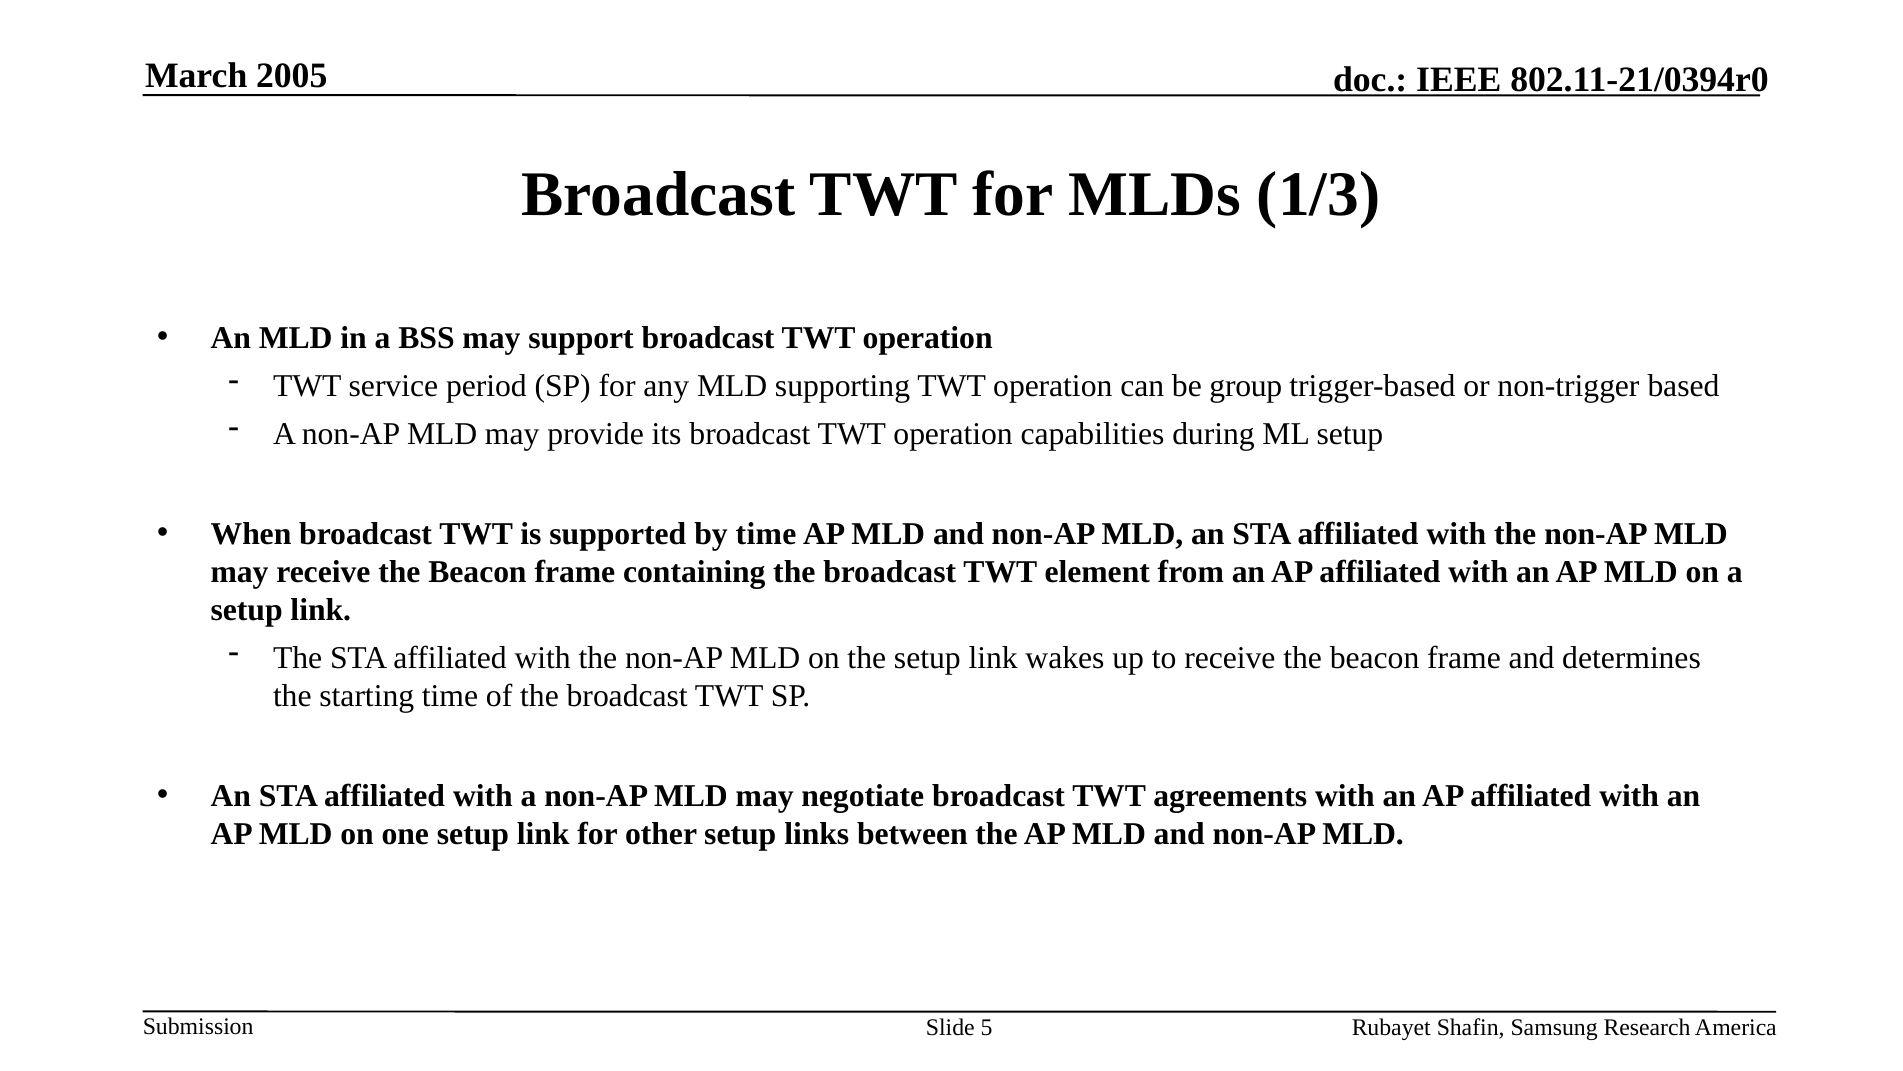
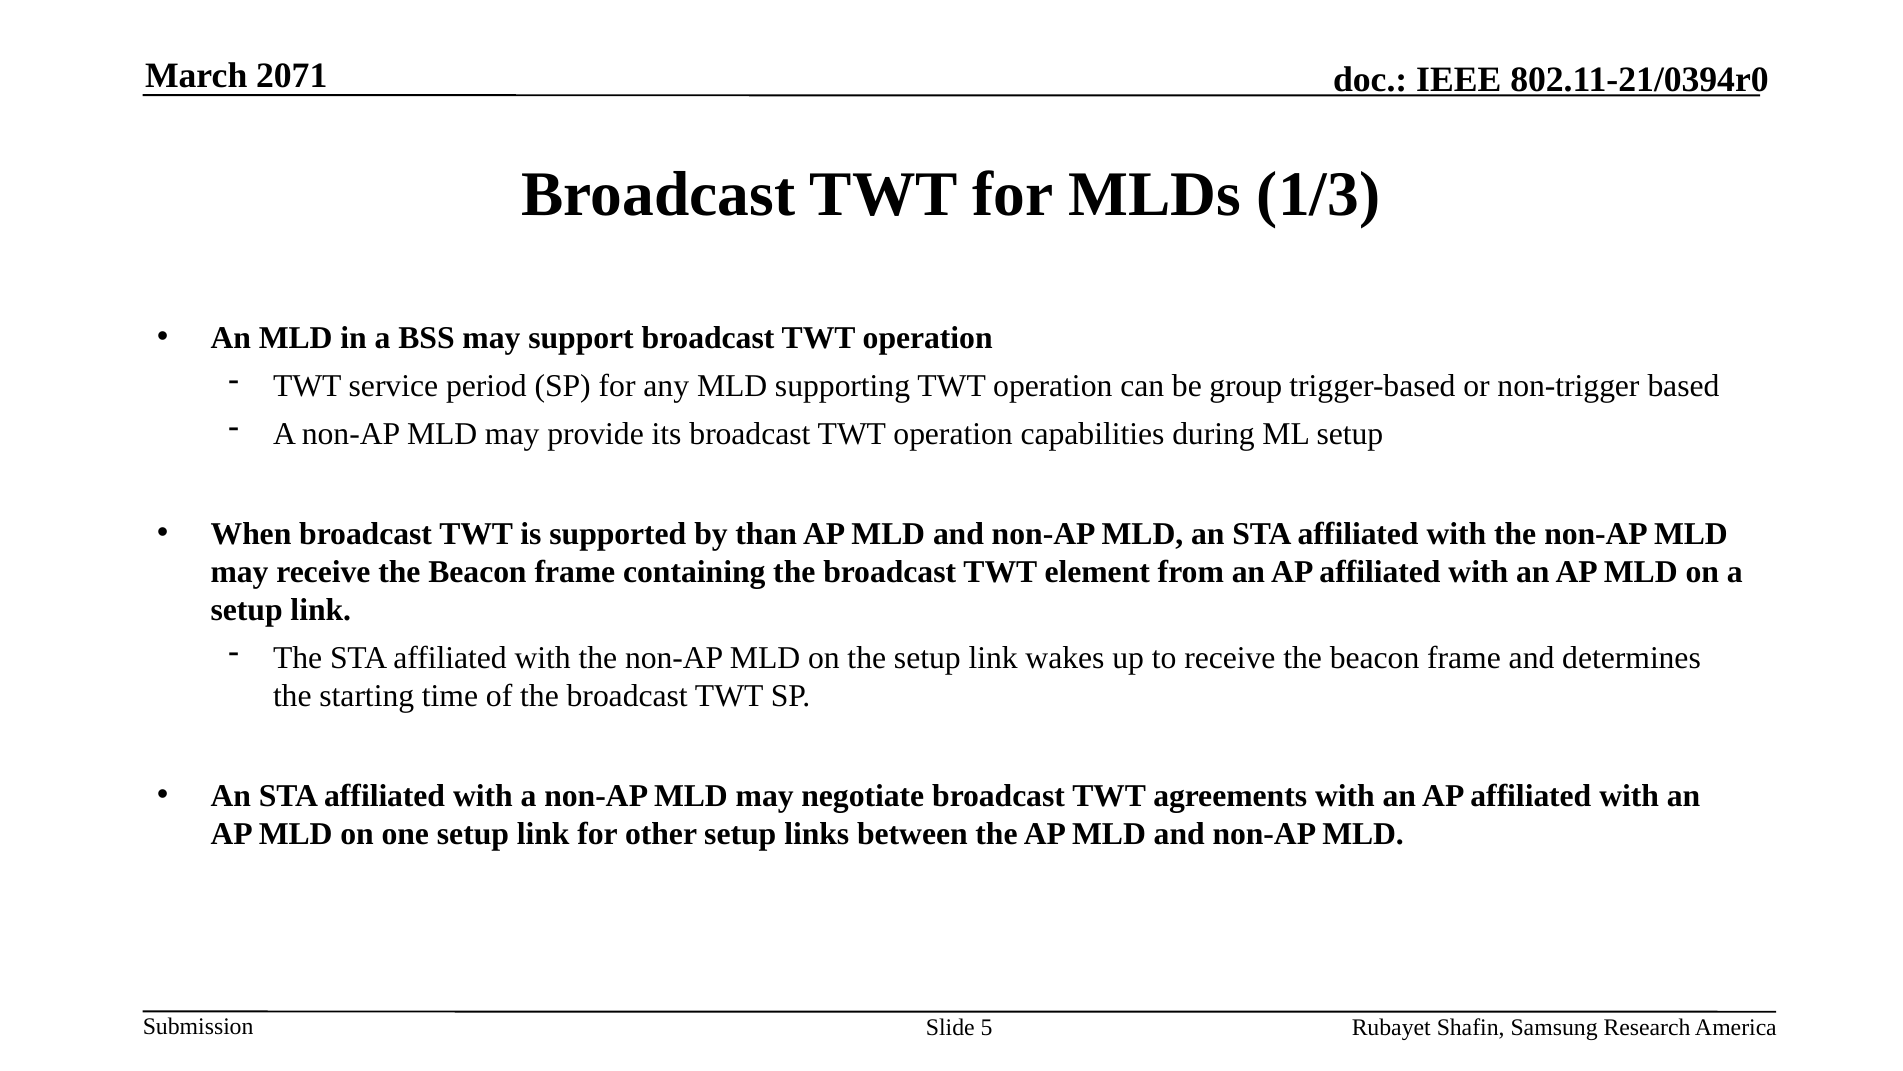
2005: 2005 -> 2071 (292, 76)
by time: time -> than (766, 533)
